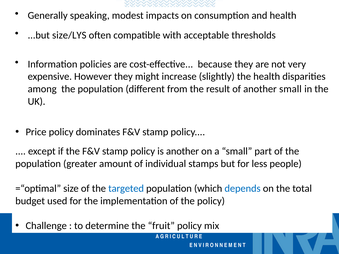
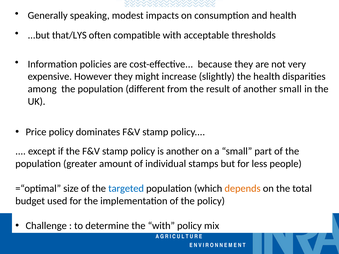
size/LYS: size/LYS -> that/LYS (69, 35)
depends colour: blue -> orange (243, 189)
the fruit: fruit -> with (161, 226)
